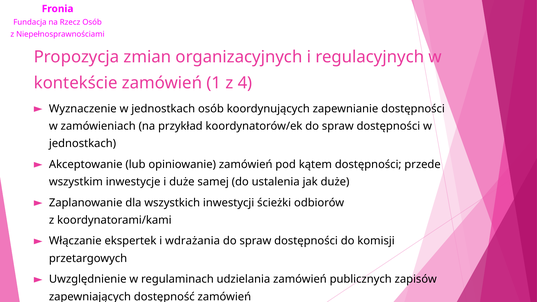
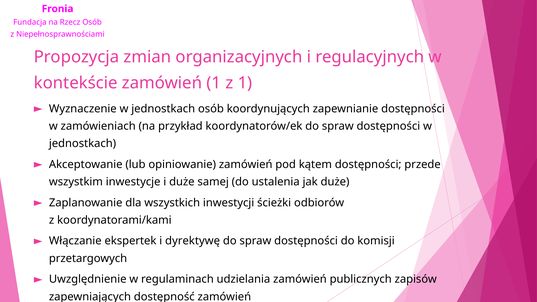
z 4: 4 -> 1 (245, 83)
wdrażania: wdrażania -> dyrektywę (193, 241)
